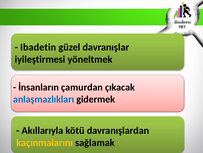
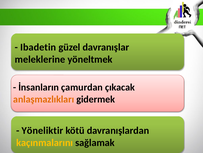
iyileştirmesi: iyileştirmesi -> meleklerine (40, 59)
anlaşmazlıkları colour: blue -> orange (44, 99)
Akıllarıyla: Akıllarıyla -> Yöneliktir (42, 130)
